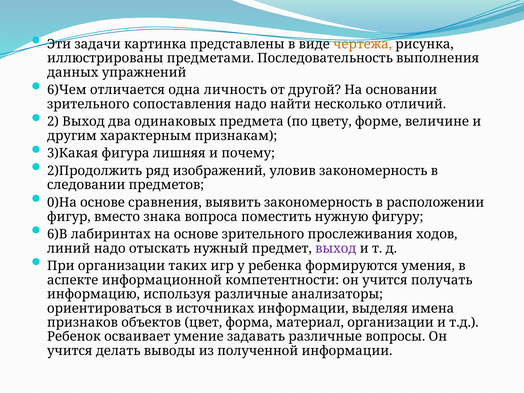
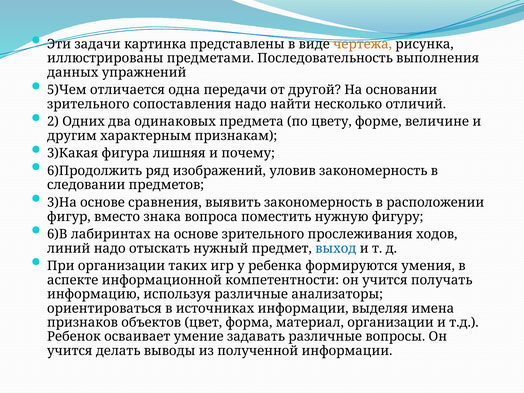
6)Чем: 6)Чем -> 5)Чем (67, 90)
личность: личность -> передачи (235, 90)
2 Выход: Выход -> Одних (84, 122)
2)Продолжить: 2)Продолжить -> 6)Продолжить (95, 171)
0)На: 0)На -> 3)На (62, 203)
выход colour: purple -> blue (336, 248)
